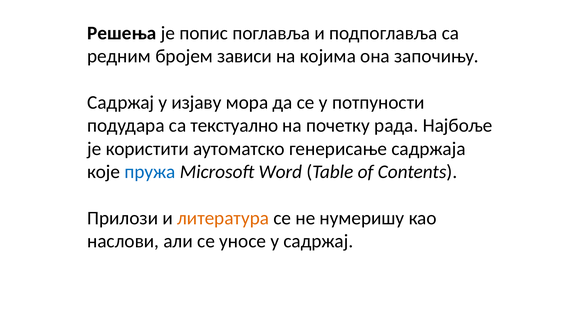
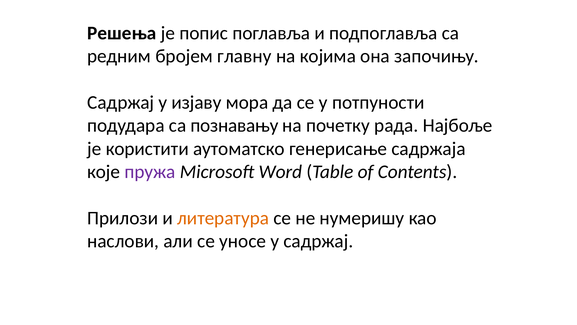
зависи: зависи -> главну (244, 56)
текстуално: текстуално -> познавању (234, 125)
пружа colour: blue -> purple (150, 172)
